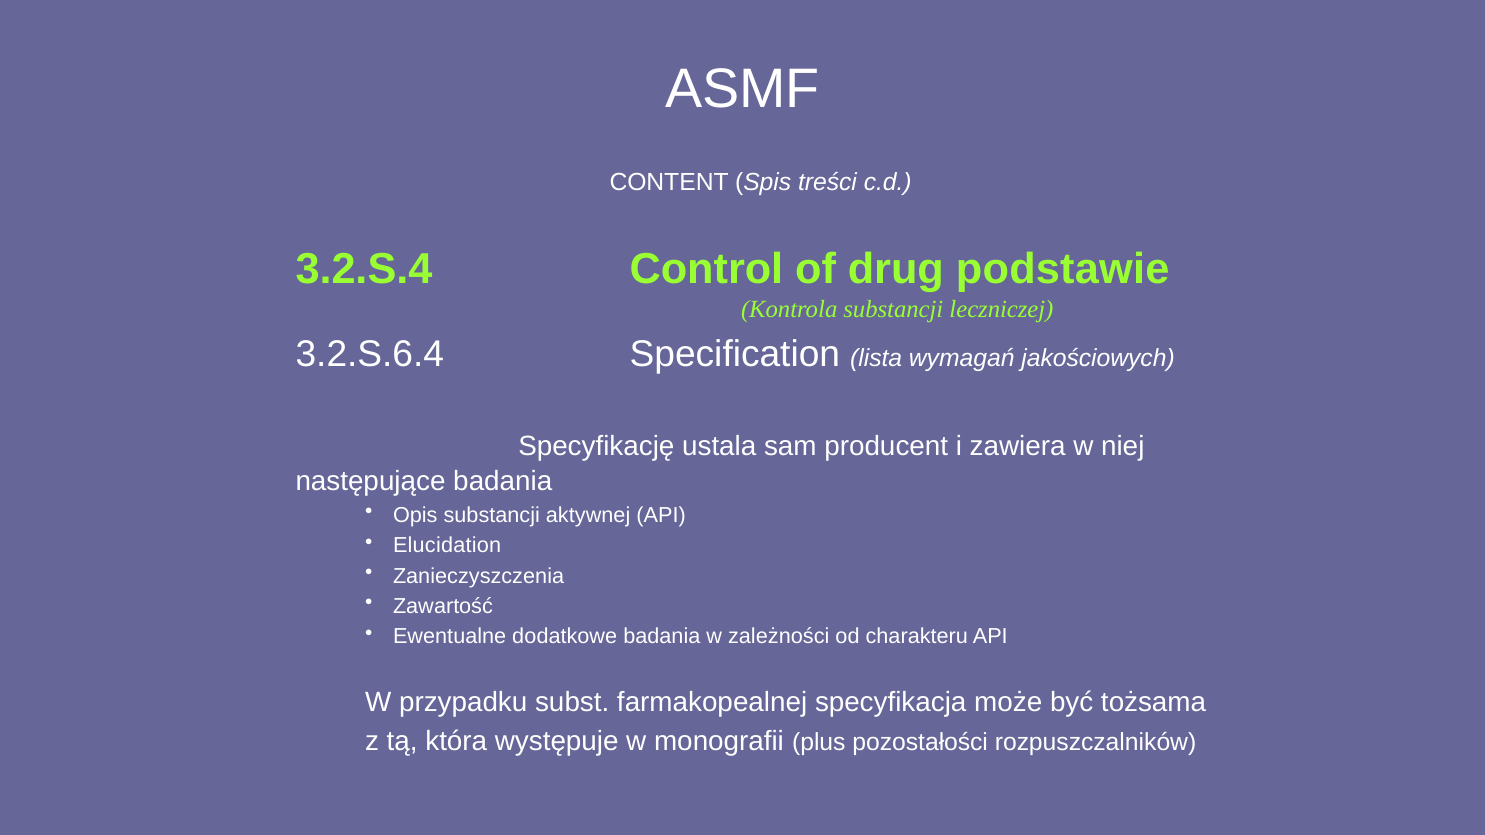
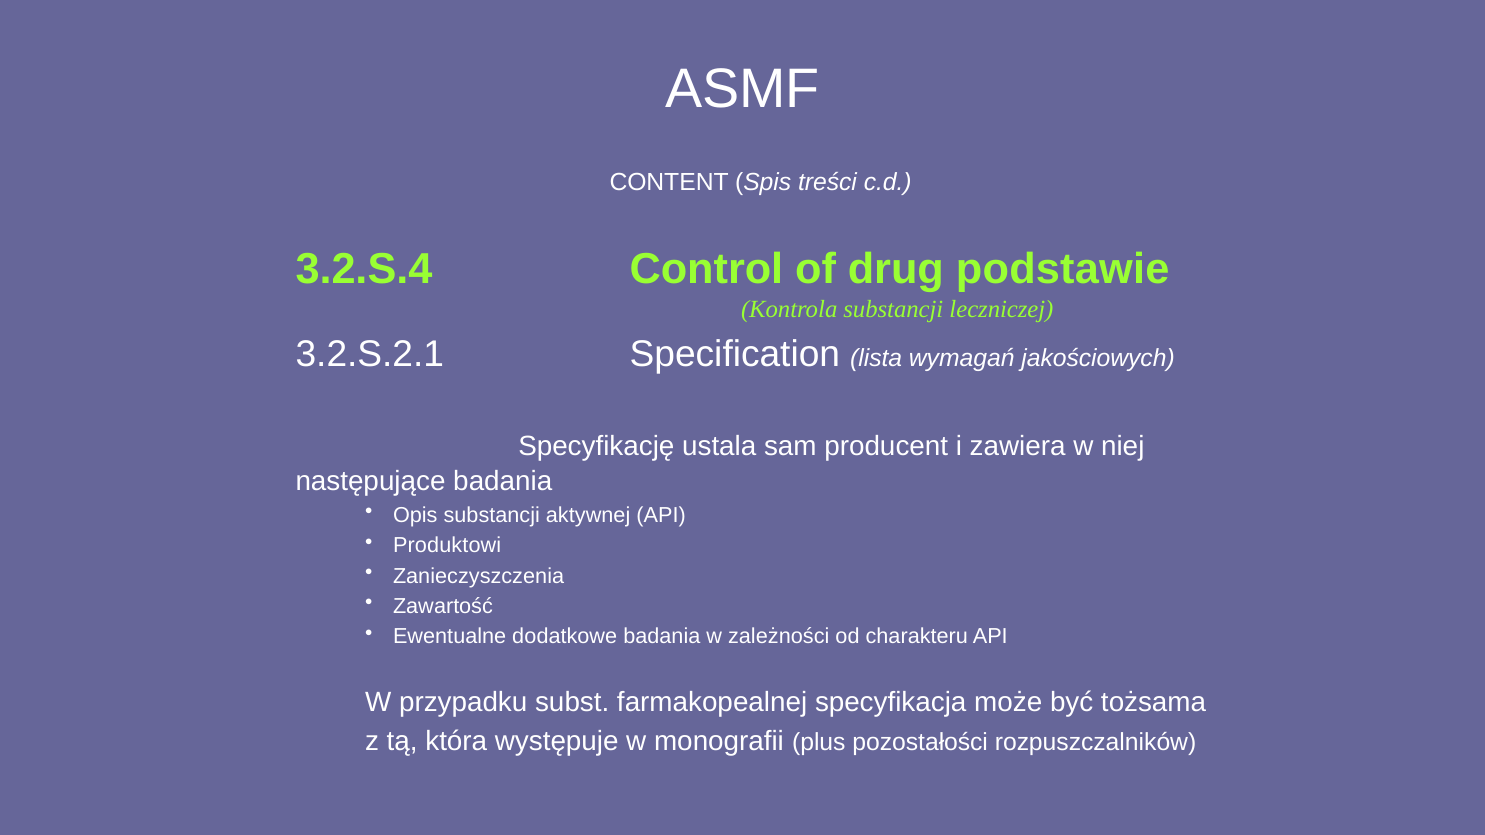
3.2.S.6.4: 3.2.S.6.4 -> 3.2.S.2.1 (370, 354)
Elucidation: Elucidation -> Produktowi (447, 546)
